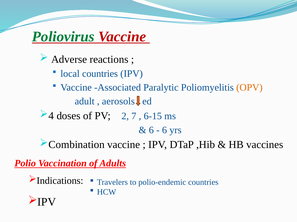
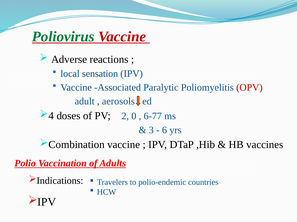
local countries: countries -> sensation (100, 74)
OPV colour: orange -> red (249, 88)
7: 7 -> 0 (134, 116)
6-15: 6-15 -> 6-77 (153, 116)
6: 6 -> 3 (151, 130)
